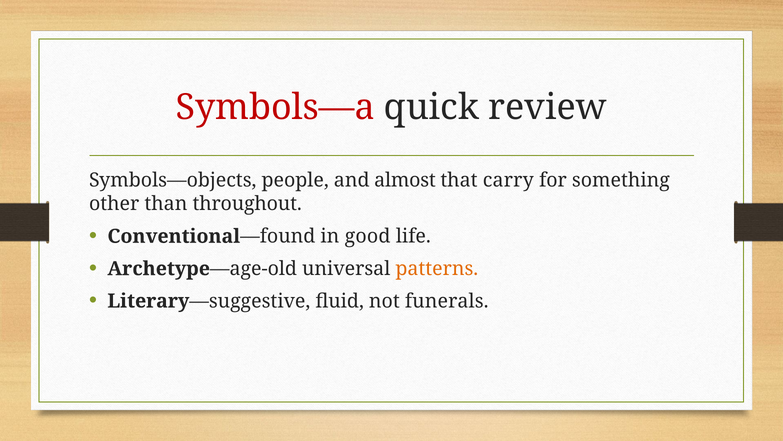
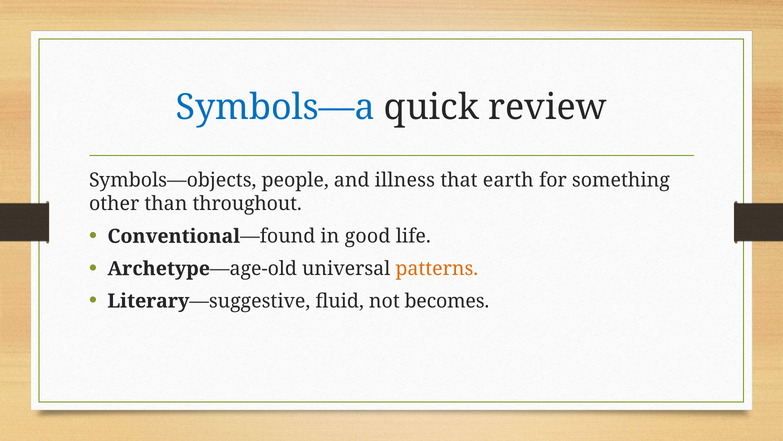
Symbols—a colour: red -> blue (275, 107)
almost: almost -> illness (405, 180)
carry: carry -> earth (508, 180)
funerals: funerals -> becomes (447, 301)
